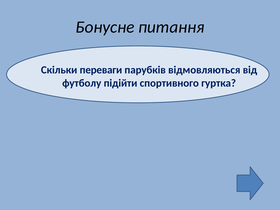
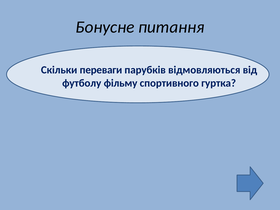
підійти: підійти -> фільму (121, 83)
